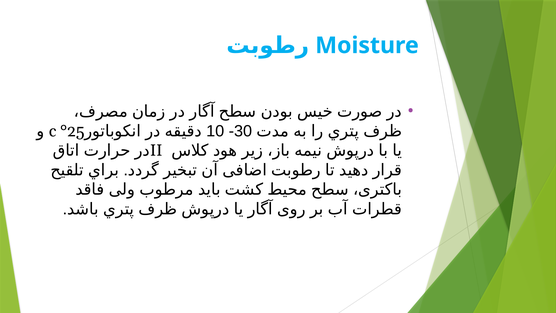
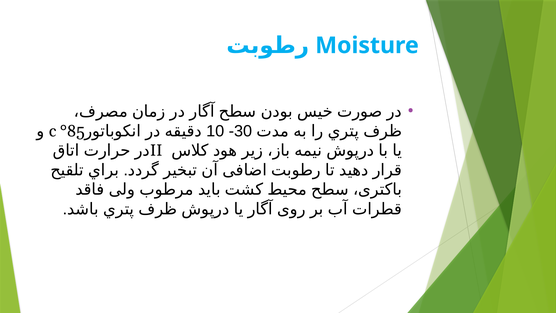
°25: °25 -> °85 (72, 131)
